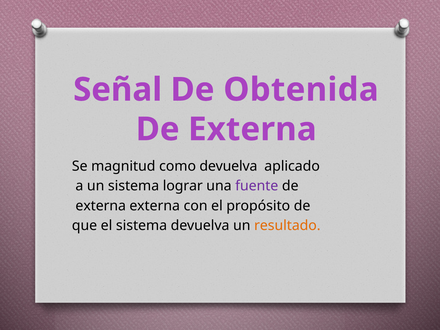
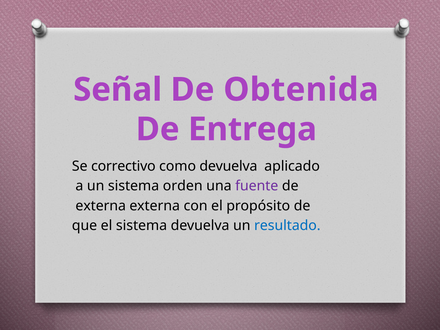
Externa: Externa -> Entrega (252, 129)
magnitud: magnitud -> correctivo (123, 166)
lograr: lograr -> orden (183, 186)
resultado colour: orange -> blue (287, 226)
